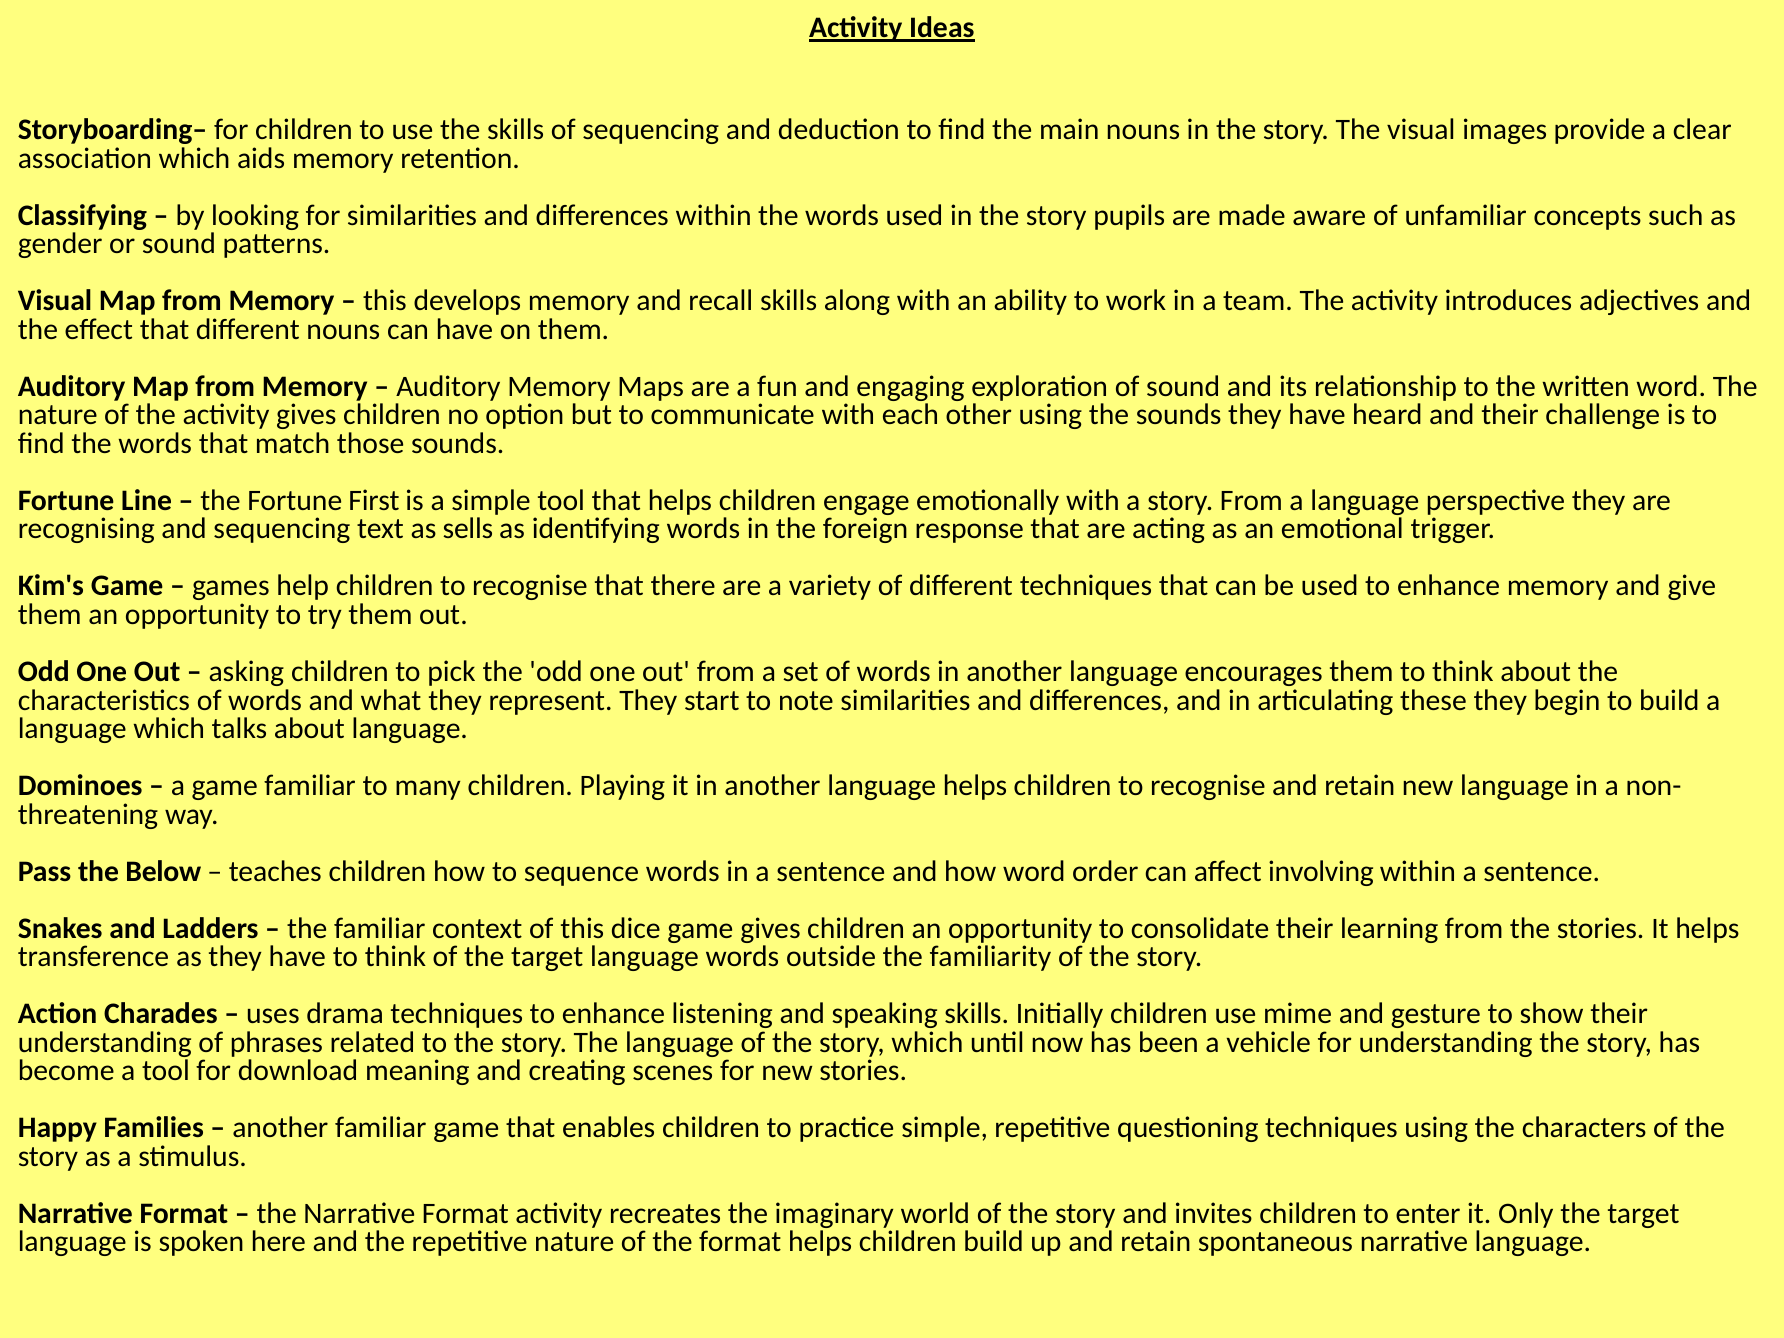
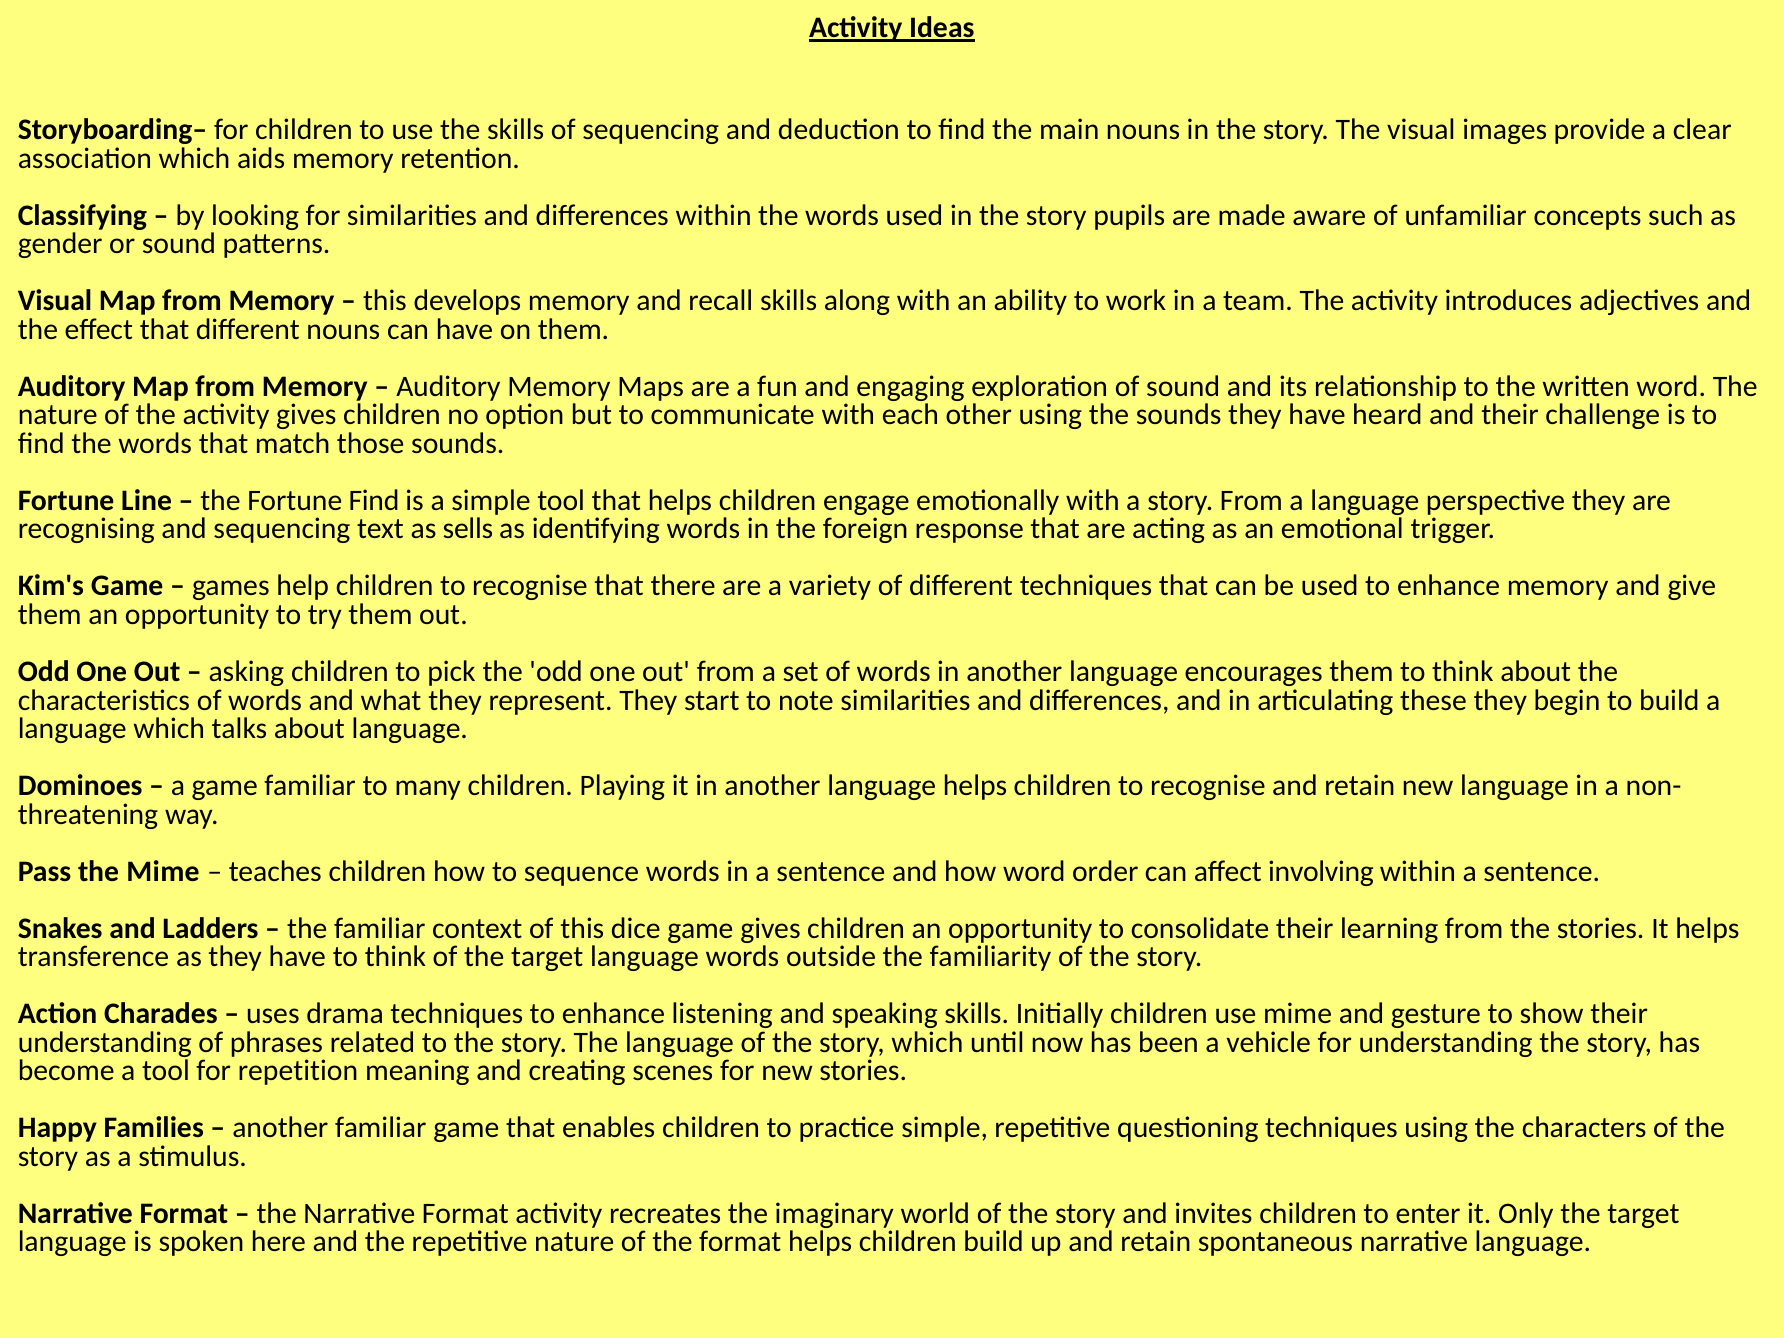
Fortune First: First -> Find (374, 501)
the Below: Below -> Mime (163, 871)
download: download -> repetition (298, 1071)
